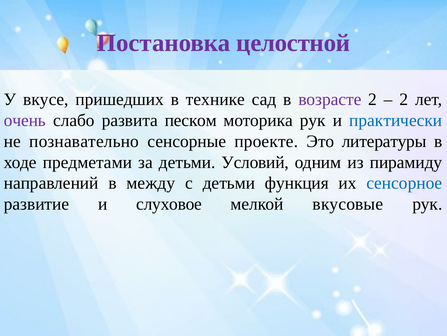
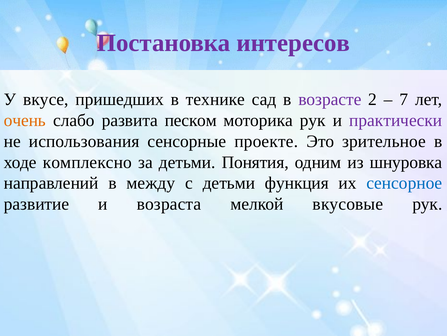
целостной: целостной -> интересов (293, 43)
2: 2 -> 7 (404, 99)
очень colour: purple -> orange (25, 120)
практически colour: blue -> purple (396, 120)
познавательно: познавательно -> использования (84, 141)
литературы: литературы -> зрительное (384, 141)
предметами: предметами -> комплексно (87, 162)
Условий: Условий -> Понятия (255, 162)
пирамиду: пирамиду -> шнуровка (406, 162)
слуховое: слуховое -> возраста (169, 204)
